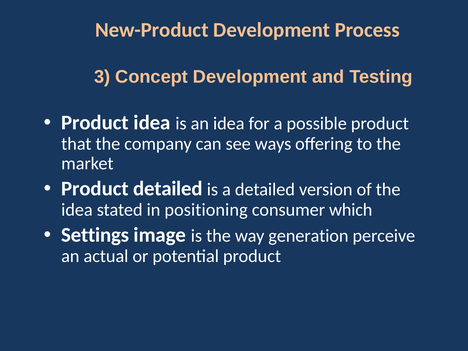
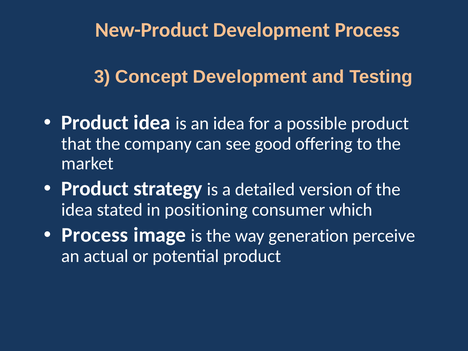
ways: ways -> good (273, 144)
Product detailed: detailed -> strategy (168, 189)
Settings: Settings -> Process (95, 235)
